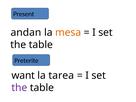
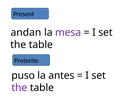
mesa colour: orange -> purple (68, 32)
want: want -> puso (23, 75)
tarea: tarea -> antes (61, 75)
